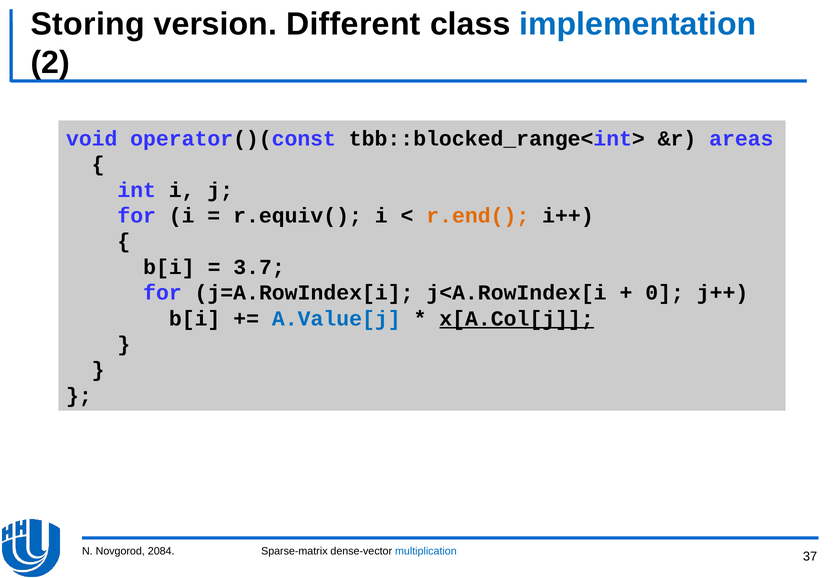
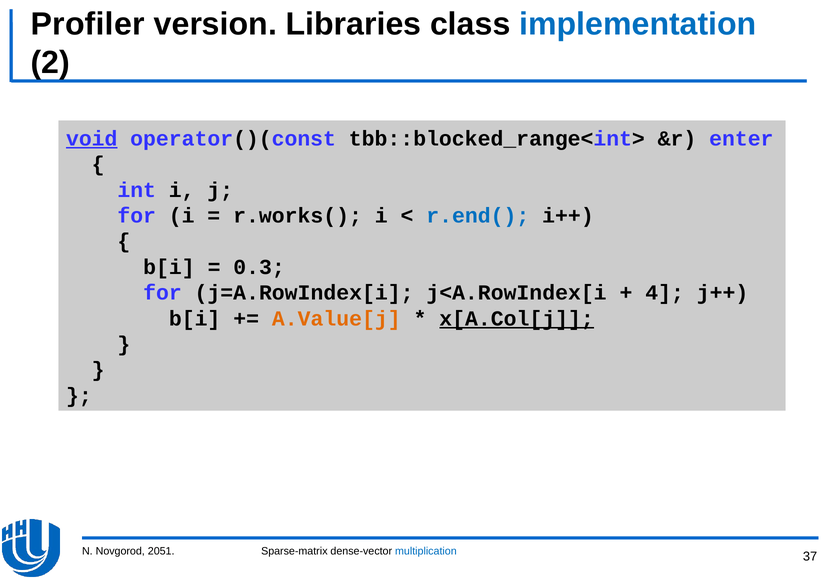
Storing: Storing -> Profiler (88, 24)
Different: Different -> Libraries (354, 24)
void underline: none -> present (92, 139)
areas: areas -> enter (741, 139)
r.equiv(: r.equiv( -> r.works( (298, 216)
r.end( colour: orange -> blue (478, 216)
3.7: 3.7 -> 0.3 (259, 267)
0: 0 -> 4 (665, 293)
A.Value[j colour: blue -> orange (336, 319)
2084: 2084 -> 2051 (161, 551)
